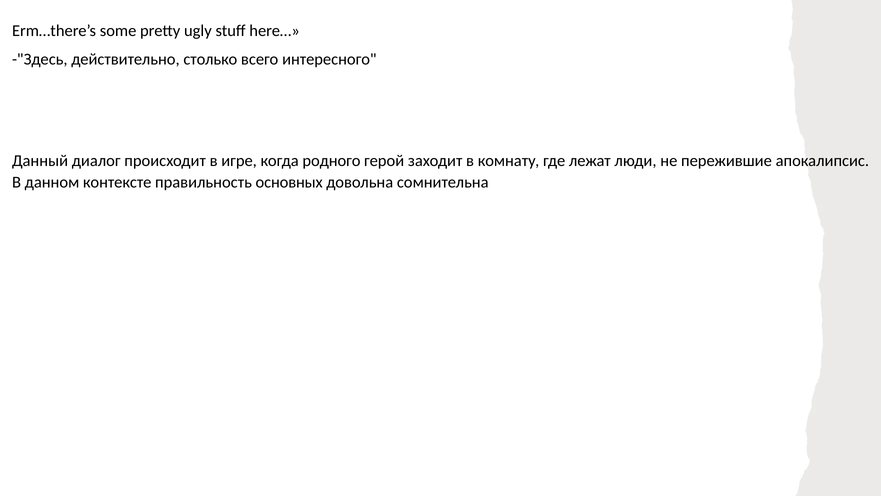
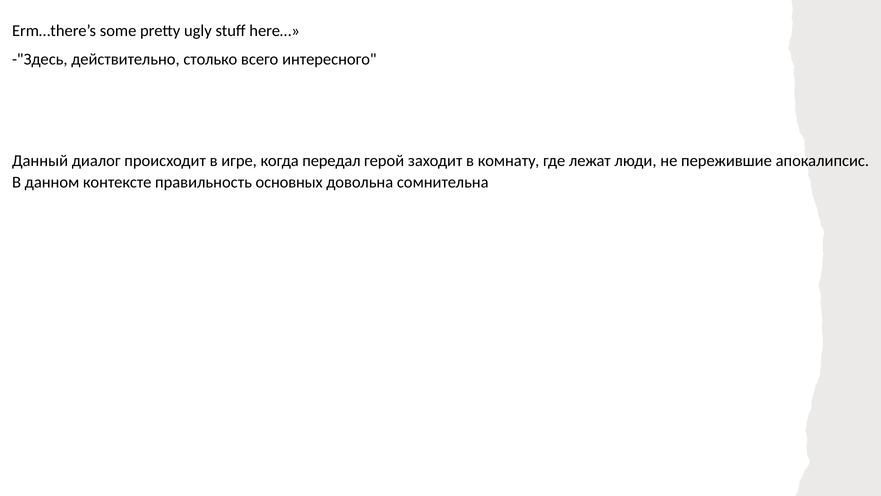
родного: родного -> передал (331, 161)
